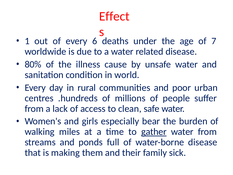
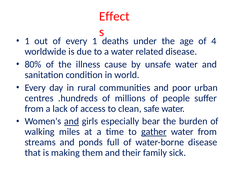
every 6: 6 -> 1 (95, 41)
7: 7 -> 4 (214, 41)
and underline: none -> present (72, 121)
